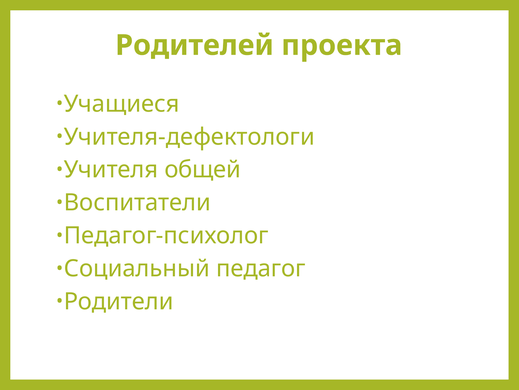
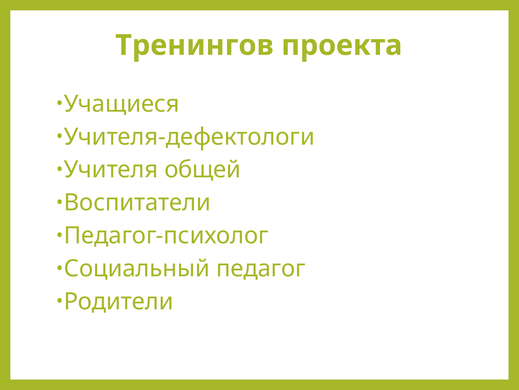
Родителей: Родителей -> Тренингов (194, 45)
